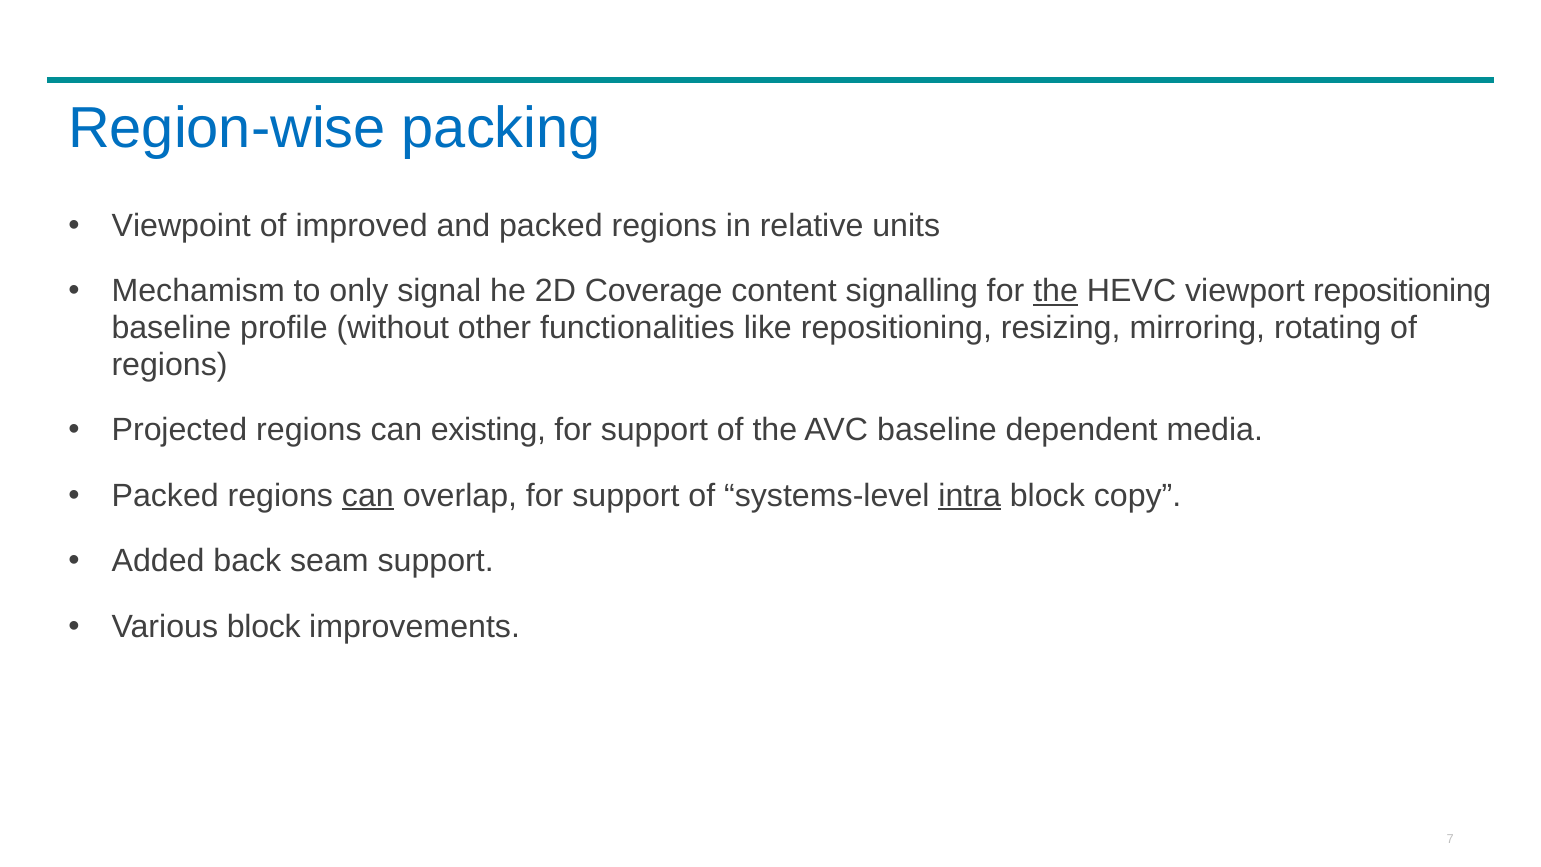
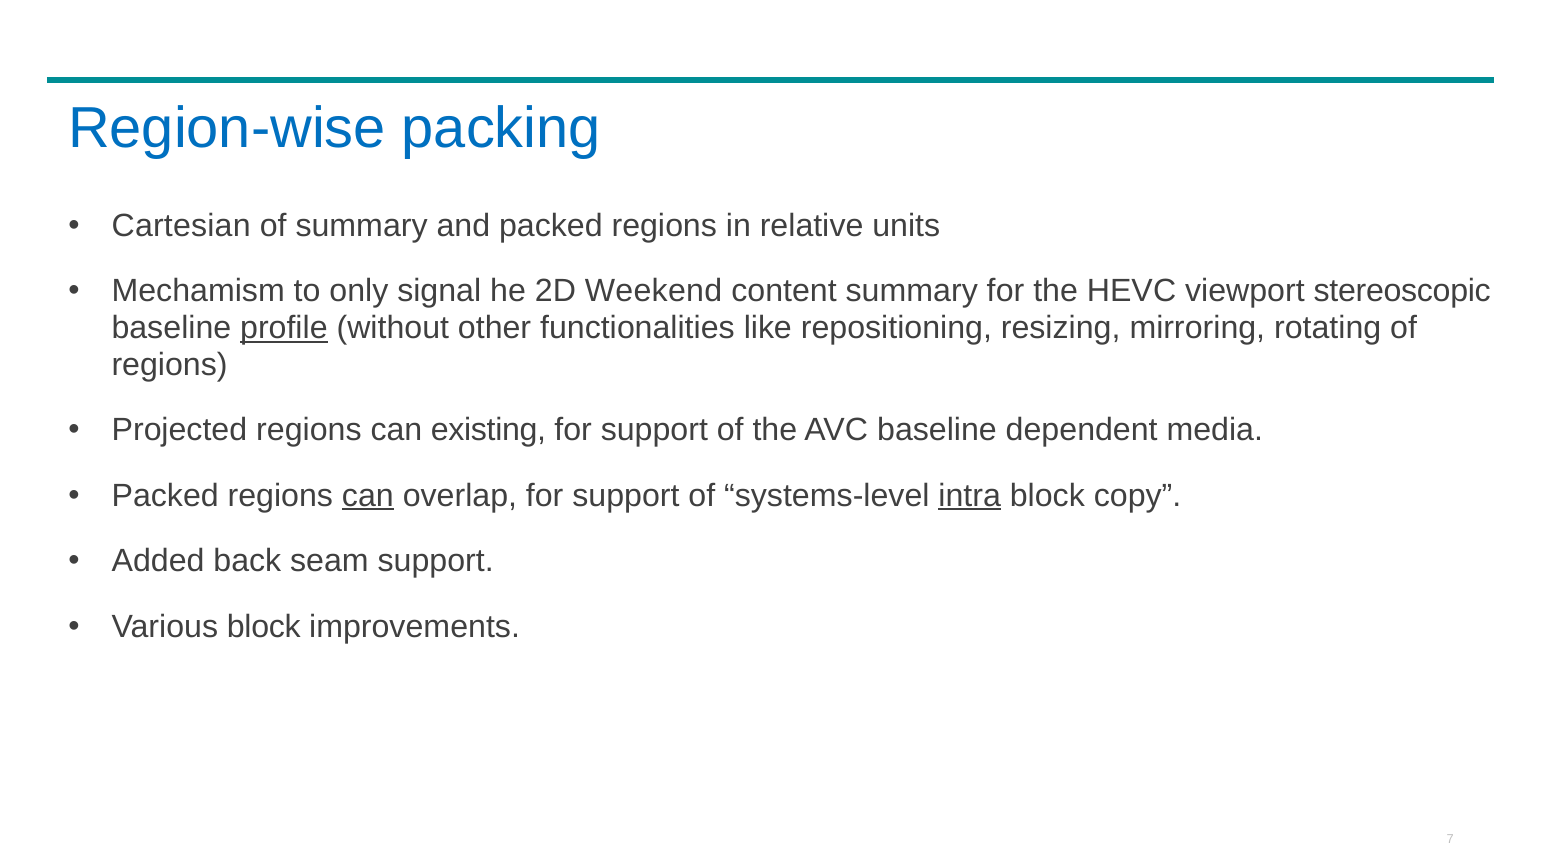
Viewpoint: Viewpoint -> Cartesian (181, 226)
of improved: improved -> summary (362, 226)
Coverage: Coverage -> Weekend (654, 291)
content signalling: signalling -> summary (912, 291)
the underline: present -> none (1056, 291)
viewport repositioning: repositioning -> stereoscopic (1402, 291)
profile underline: none -> present (284, 328)
